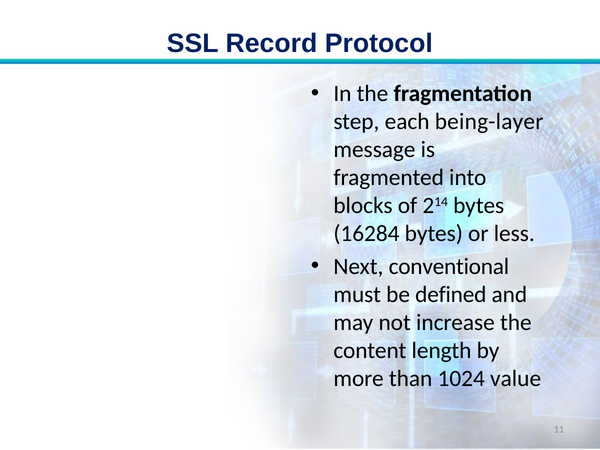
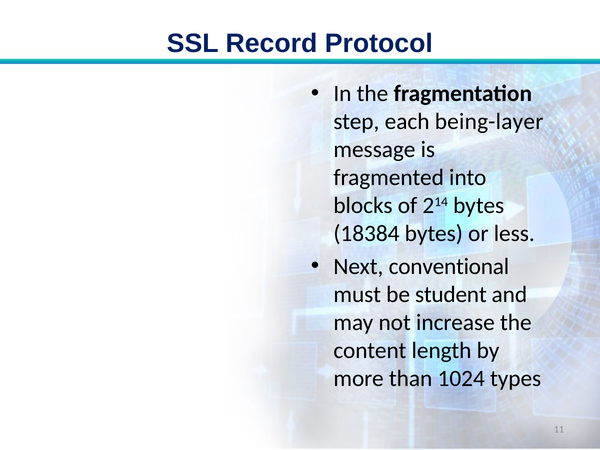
16284: 16284 -> 18384 (366, 234)
defined: defined -> student (451, 294)
value: value -> types (516, 378)
